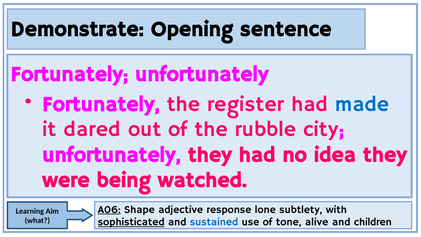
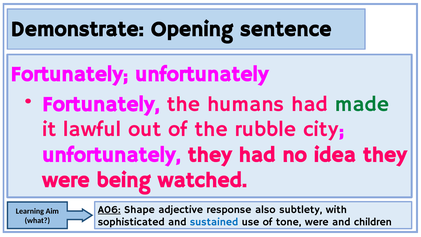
register: register -> humans (246, 104)
made colour: blue -> green (362, 104)
dared: dared -> lawful (92, 129)
lone: lone -> also (265, 209)
sophisticated underline: present -> none (131, 222)
tone alive: alive -> were (317, 222)
